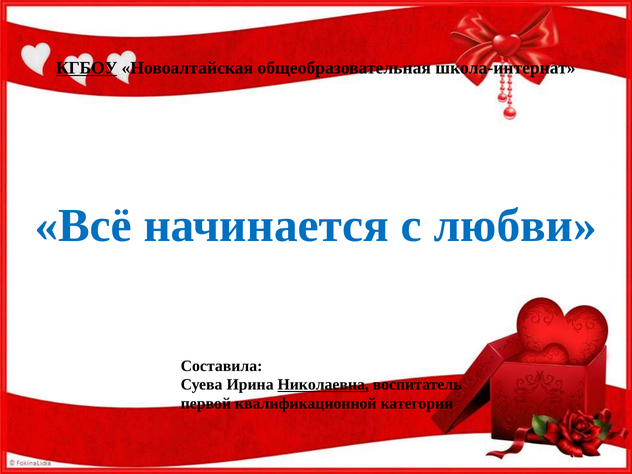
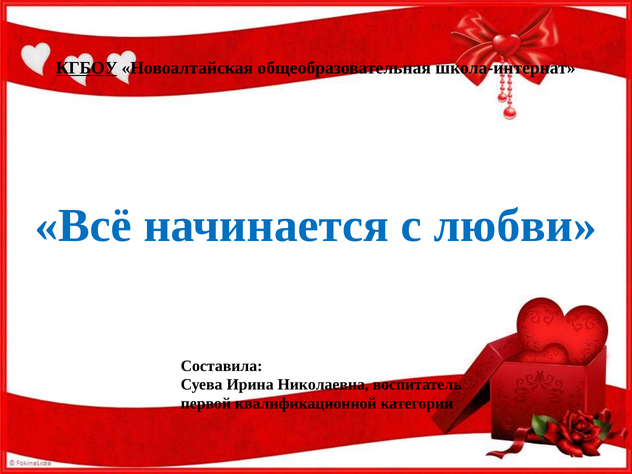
Николаевна underline: present -> none (323, 385)
